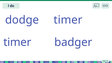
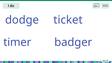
dodge timer: timer -> ticket (68, 20)
